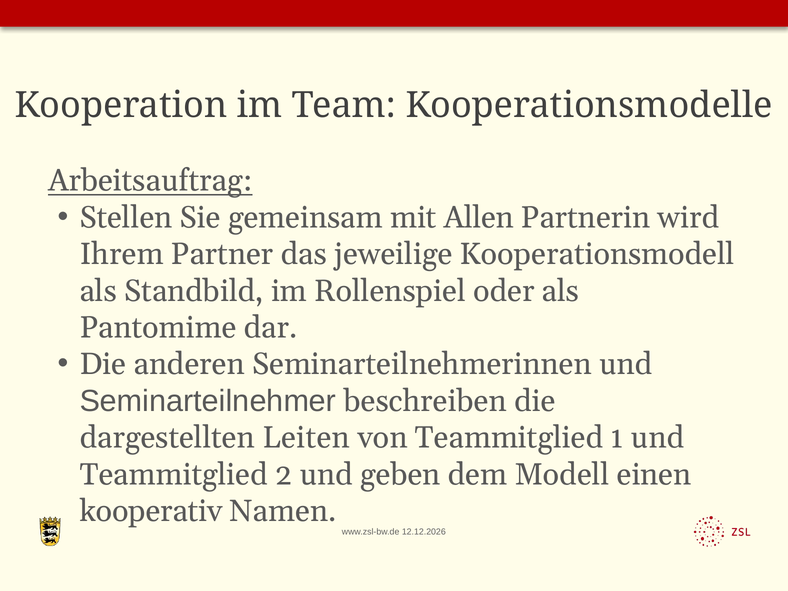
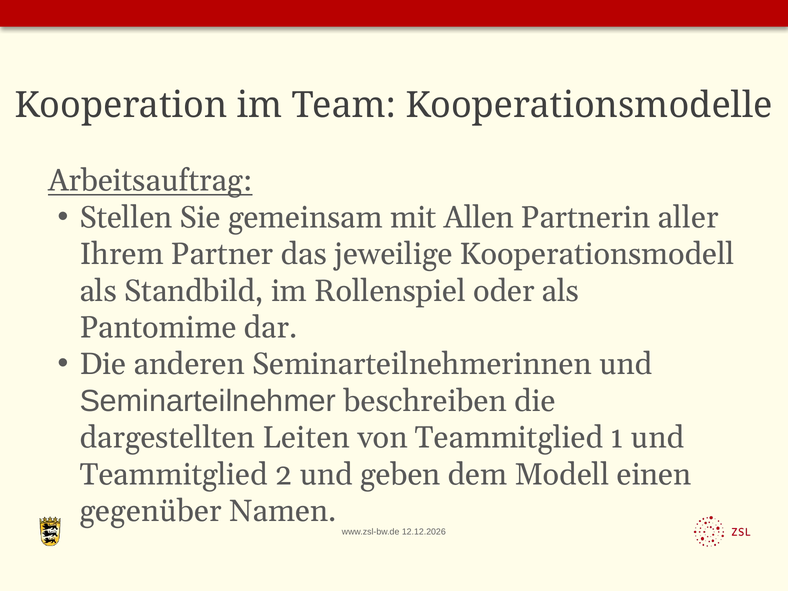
wird: wird -> aller (688, 218)
kooperativ: kooperativ -> gegenüber (151, 511)
